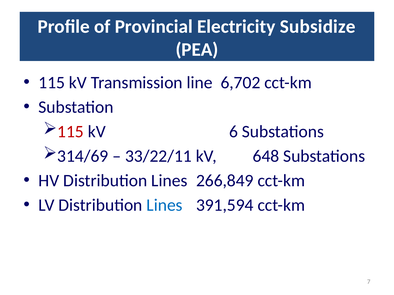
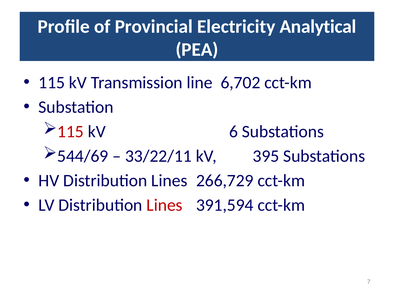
Subsidize: Subsidize -> Analytical (318, 27)
314/69: 314/69 -> 544/69 (83, 156)
648: 648 -> 395 (266, 156)
266,849: 266,849 -> 266,729 (225, 181)
Lines colour: blue -> red (164, 205)
